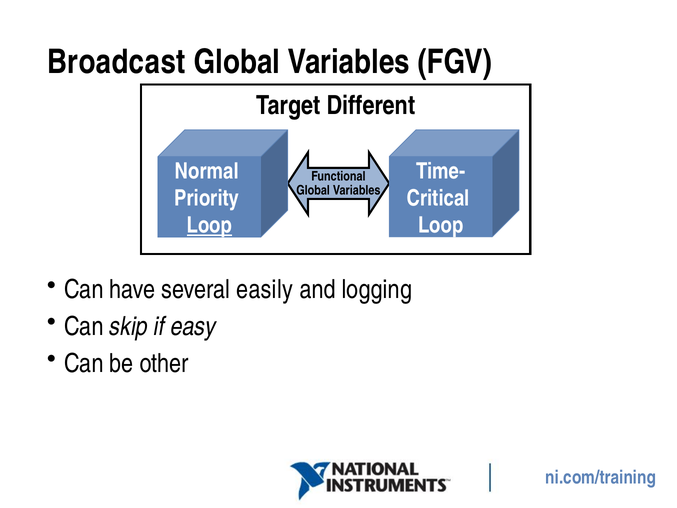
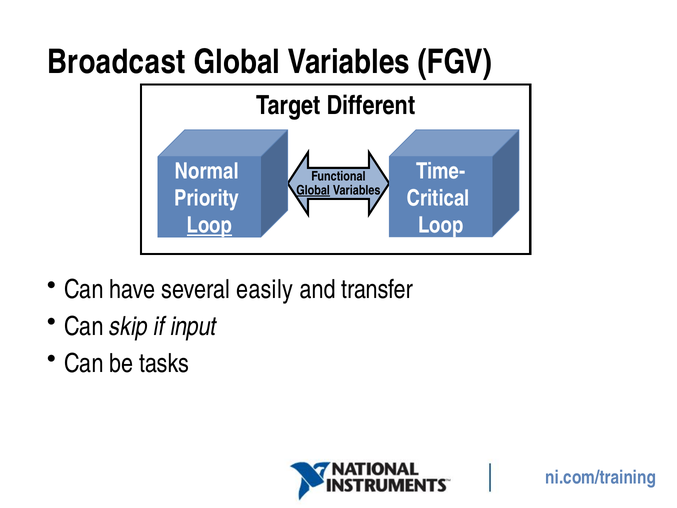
Global underline: none -> present (313, 190)
logging: logging -> transfer (377, 289)
easy: easy -> input (193, 326)
other: other -> tasks (164, 363)
